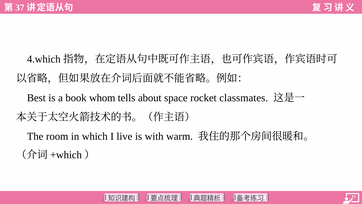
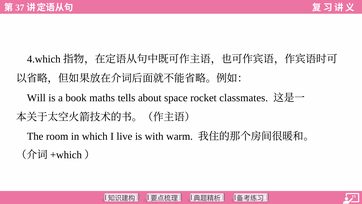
Best: Best -> Will (36, 98)
whom: whom -> maths (102, 98)
